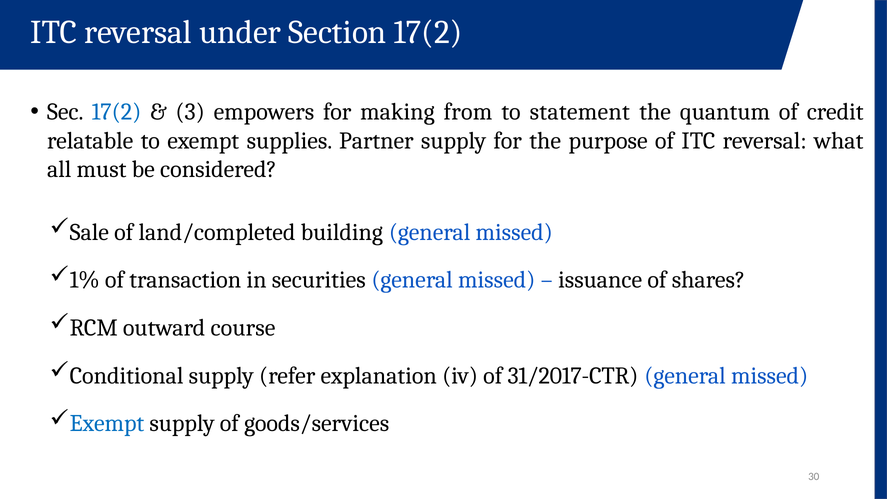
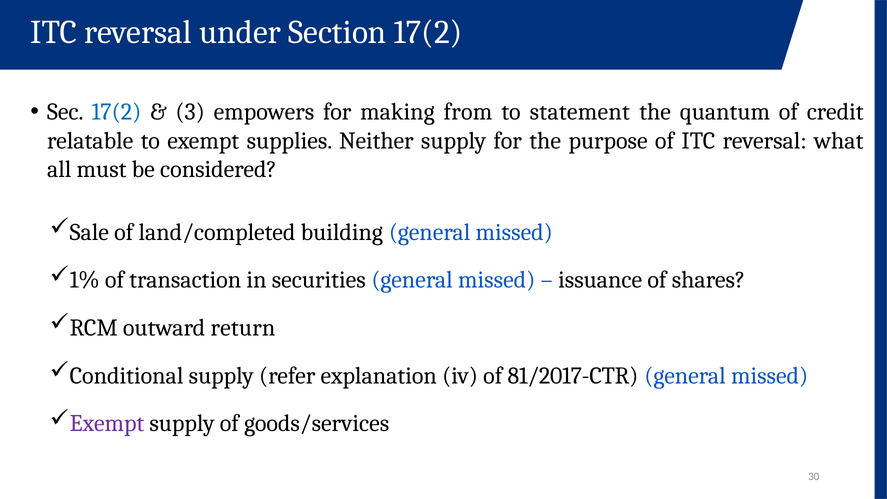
Partner: Partner -> Neither (376, 141)
course: course -> return (243, 328)
31/2017-CTR: 31/2017-CTR -> 81/2017-CTR (573, 376)
Exempt colour: blue -> purple (107, 423)
